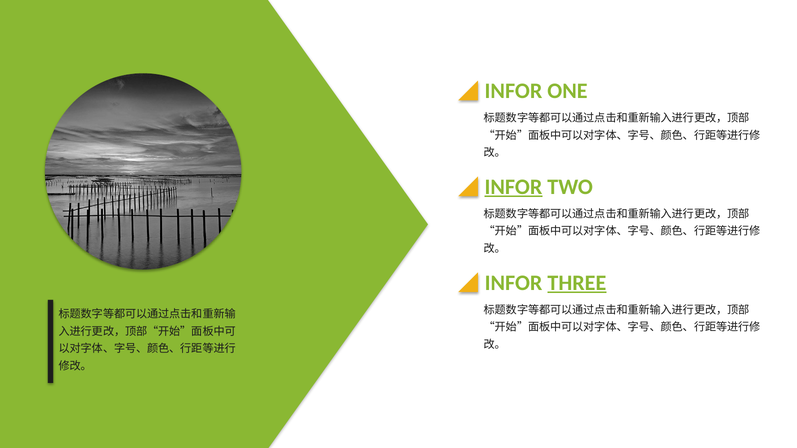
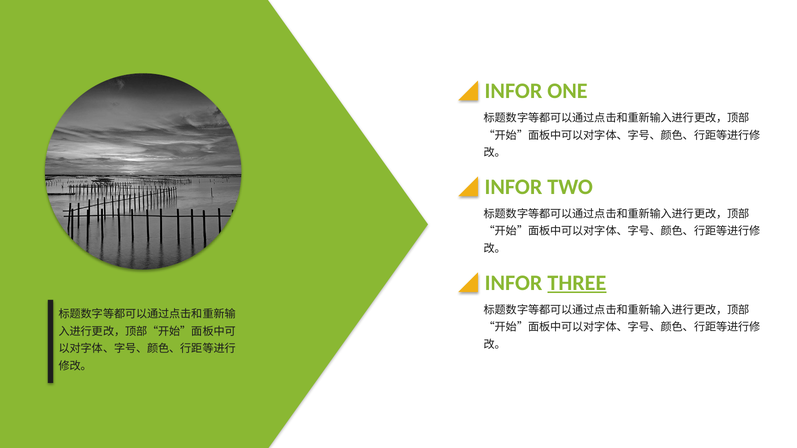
INFOR underline: present -> none (513, 187)
